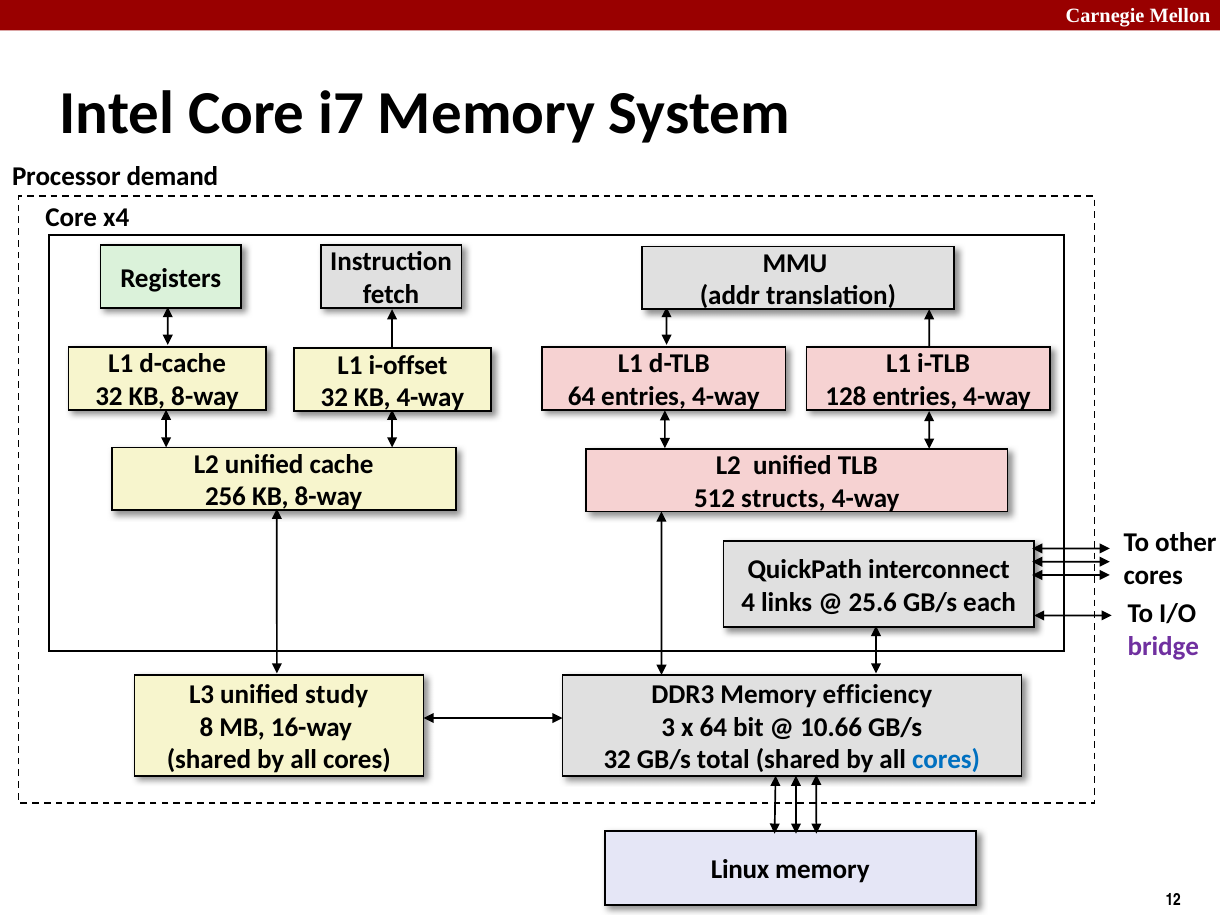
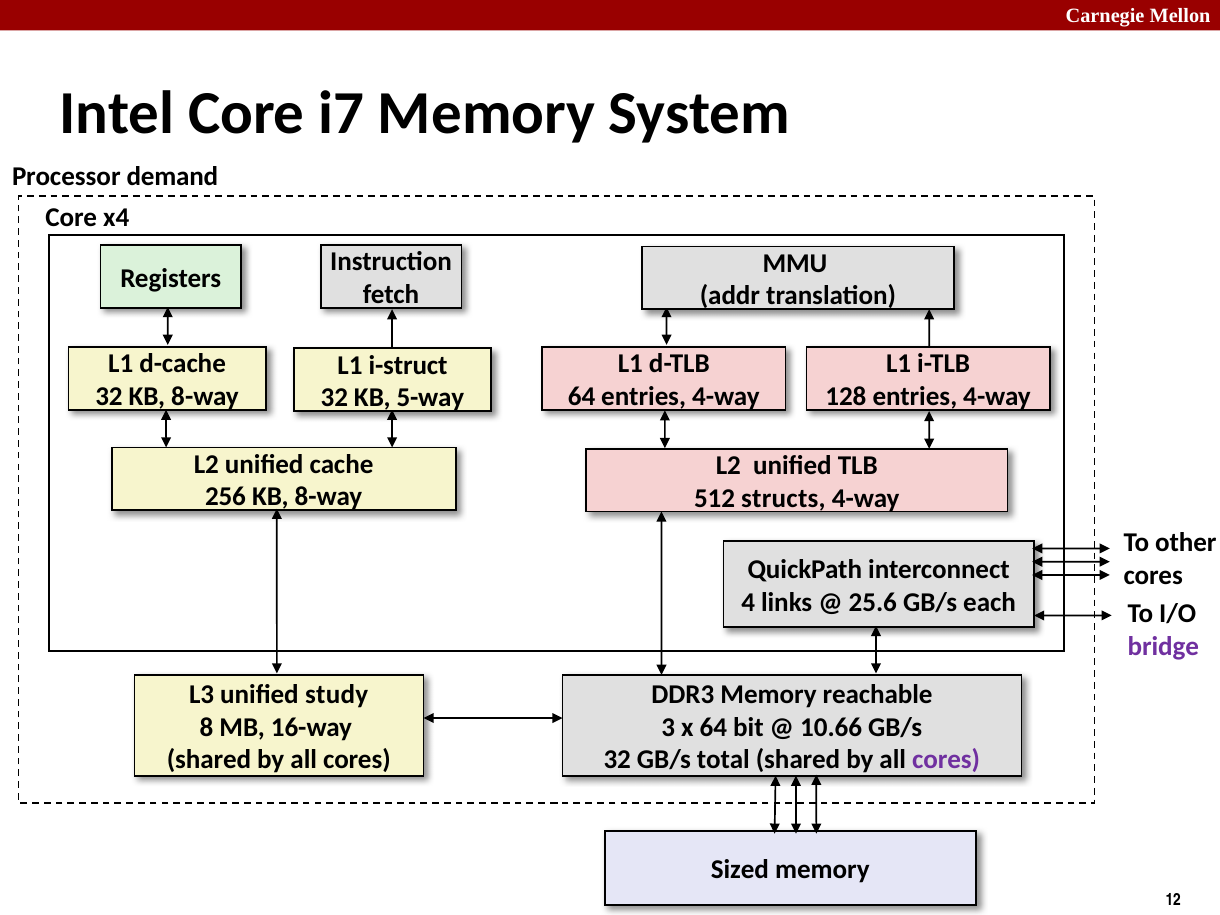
i-offset: i-offset -> i-struct (408, 365)
KB 4-way: 4-way -> 5-way (430, 398)
efficiency: efficiency -> reachable (878, 695)
cores colour: blue -> purple (946, 760)
Linux: Linux -> Sized (740, 870)
